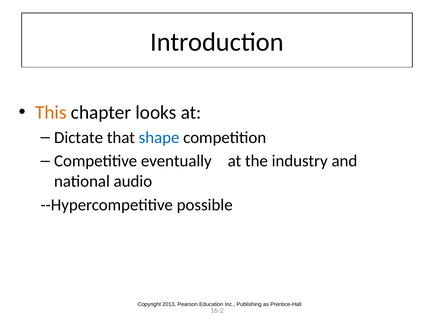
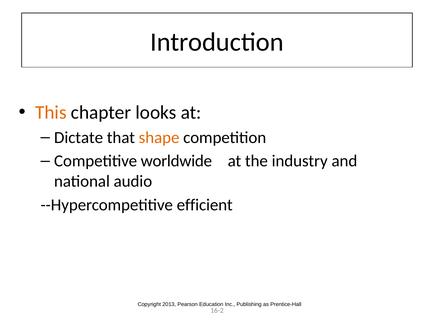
shape colour: blue -> orange (159, 138)
eventually: eventually -> worldwide (176, 161)
possible: possible -> efficient (205, 205)
